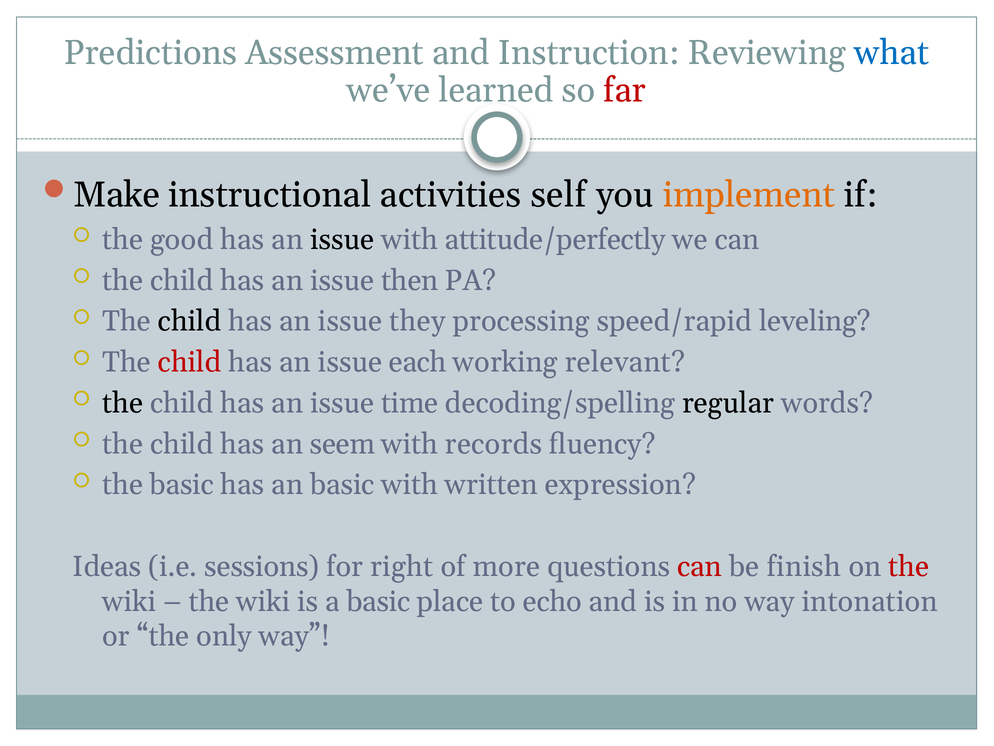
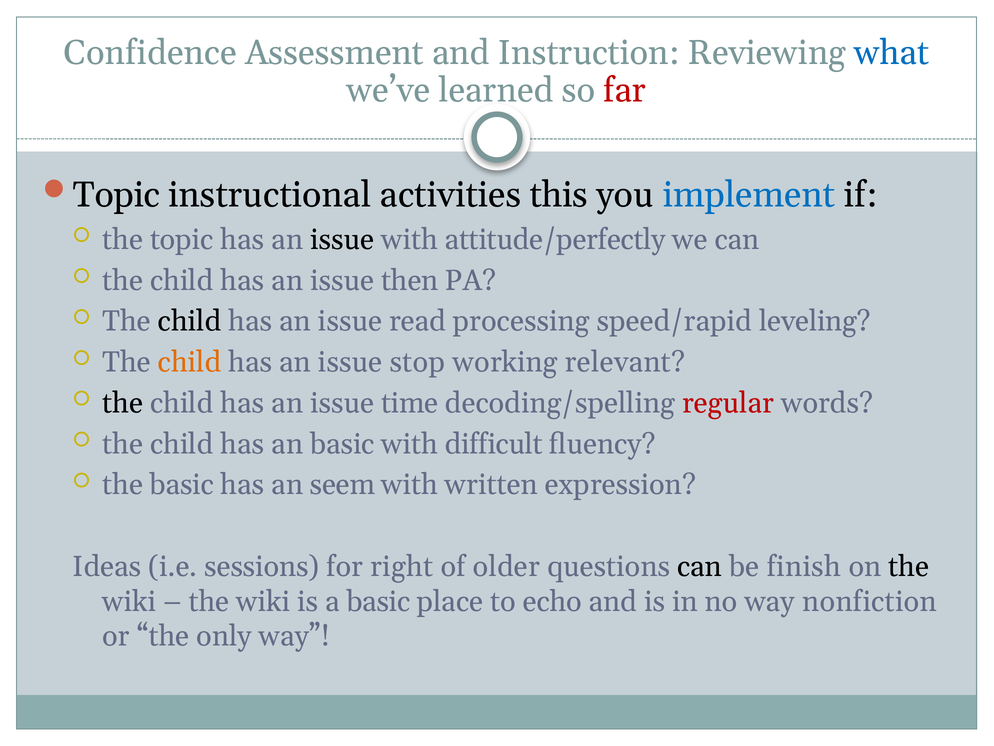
Predictions: Predictions -> Confidence (150, 53)
Make: Make -> Topic (117, 195)
self: self -> this (559, 195)
implement colour: orange -> blue (749, 195)
the good: good -> topic (182, 239)
they: they -> read (418, 321)
child colour: red -> orange (190, 362)
each: each -> stop (417, 362)
regular colour: black -> red (728, 403)
an seem: seem -> basic (342, 444)
records: records -> difficult (494, 444)
an basic: basic -> seem (342, 485)
more: more -> older (506, 566)
can colour: red -> black (700, 566)
the colour: red -> black (909, 566)
intonation: intonation -> nonfiction (870, 601)
